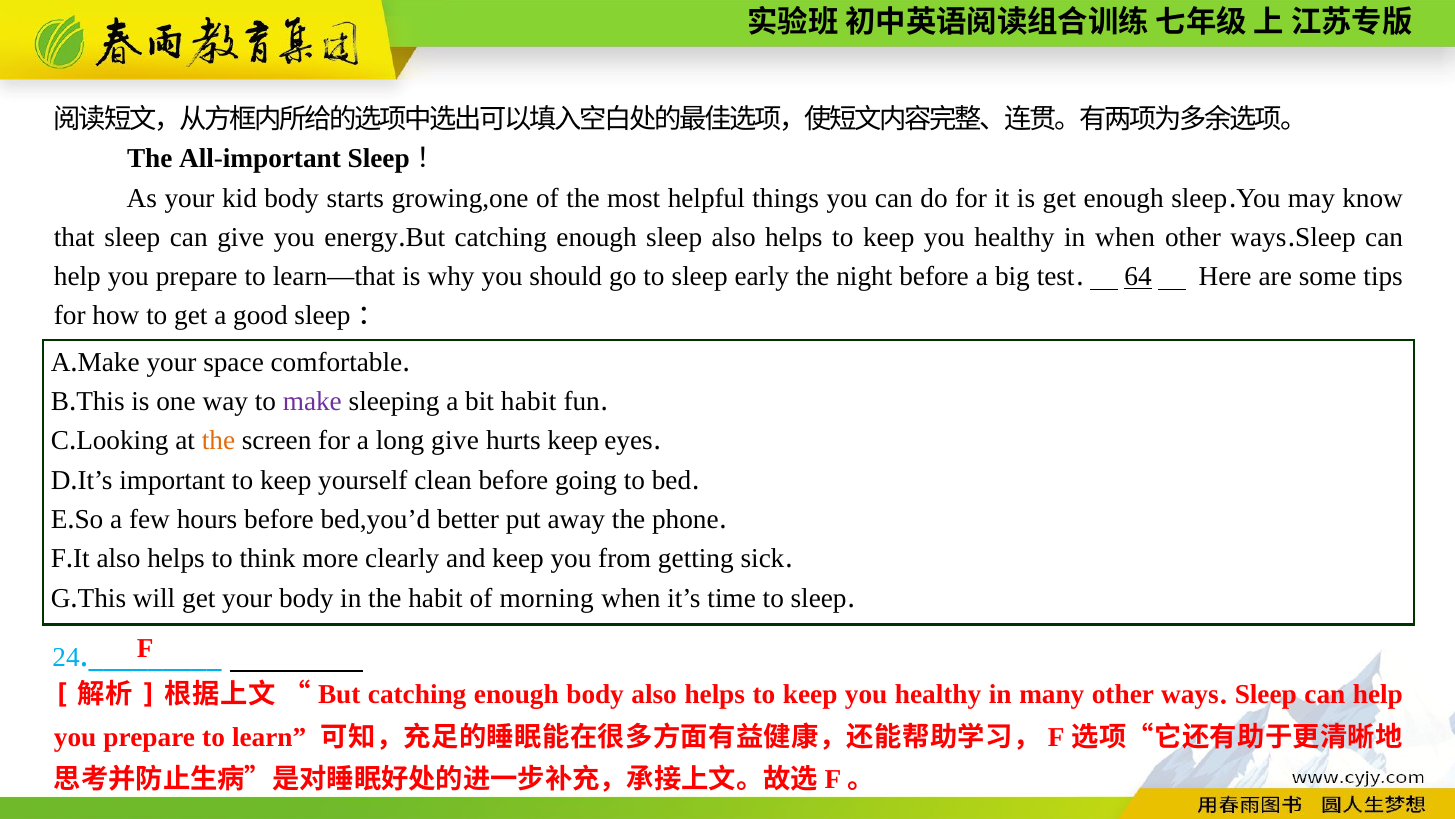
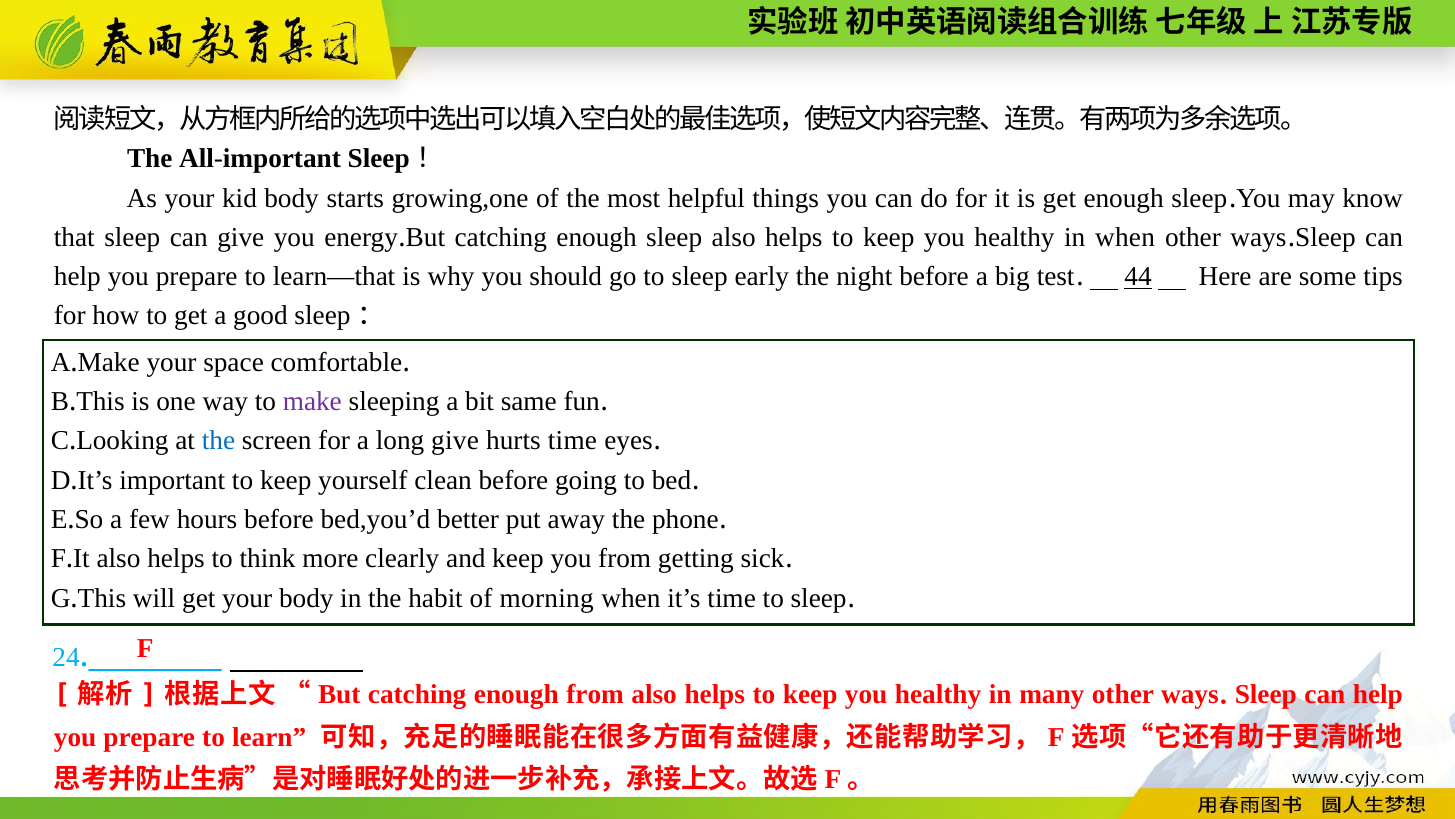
64: 64 -> 44 (1138, 276)
bit habit: habit -> same (529, 401)
the colour: orange -> blue (218, 441)
hurts keep: keep -> time (572, 441)
enough body: body -> from (595, 694)
